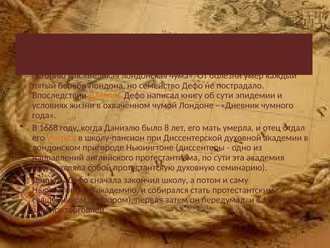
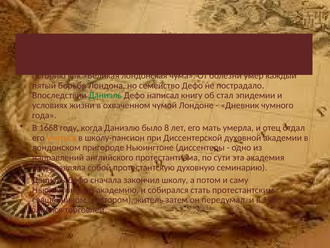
Даниэль colour: orange -> green (105, 95)
об сути: сути -> стал (225, 95)
первая: первая -> житель (149, 200)
